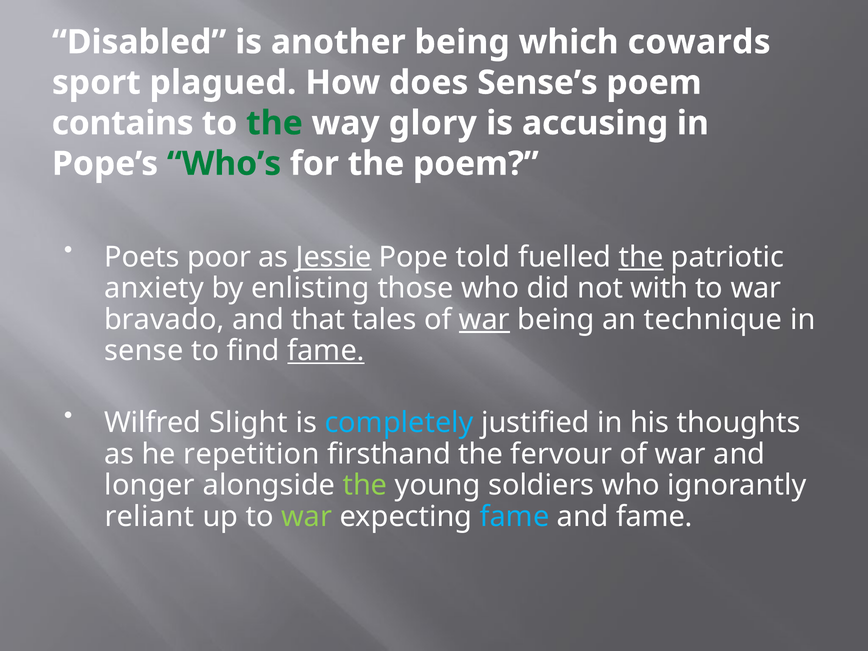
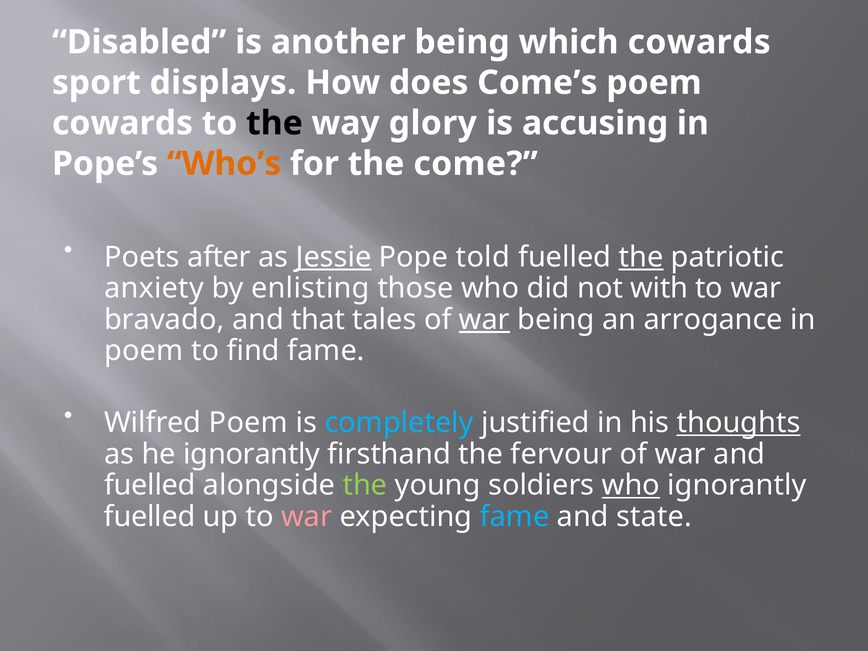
plagued: plagued -> displays (223, 83)
Sense’s: Sense’s -> Come’s (537, 83)
contains: contains -> cowards (122, 123)
the colour: green -> black (274, 123)
Who’s colour: green -> orange (224, 164)
the poem: poem -> come (476, 164)
poor: poor -> after (219, 257)
technique: technique -> arrogance (713, 320)
sense: sense -> poem (144, 351)
fame underline: present -> none (326, 351)
Wilfred Slight: Slight -> Poem (248, 423)
thoughts underline: none -> present (739, 423)
he repetition: repetition -> ignorantly (252, 454)
longer: longer -> fuelled (150, 485)
who underline: none -> present (631, 485)
reliant: reliant -> fuelled (150, 517)
war colour: light green -> pink (307, 517)
and fame: fame -> state (654, 517)
